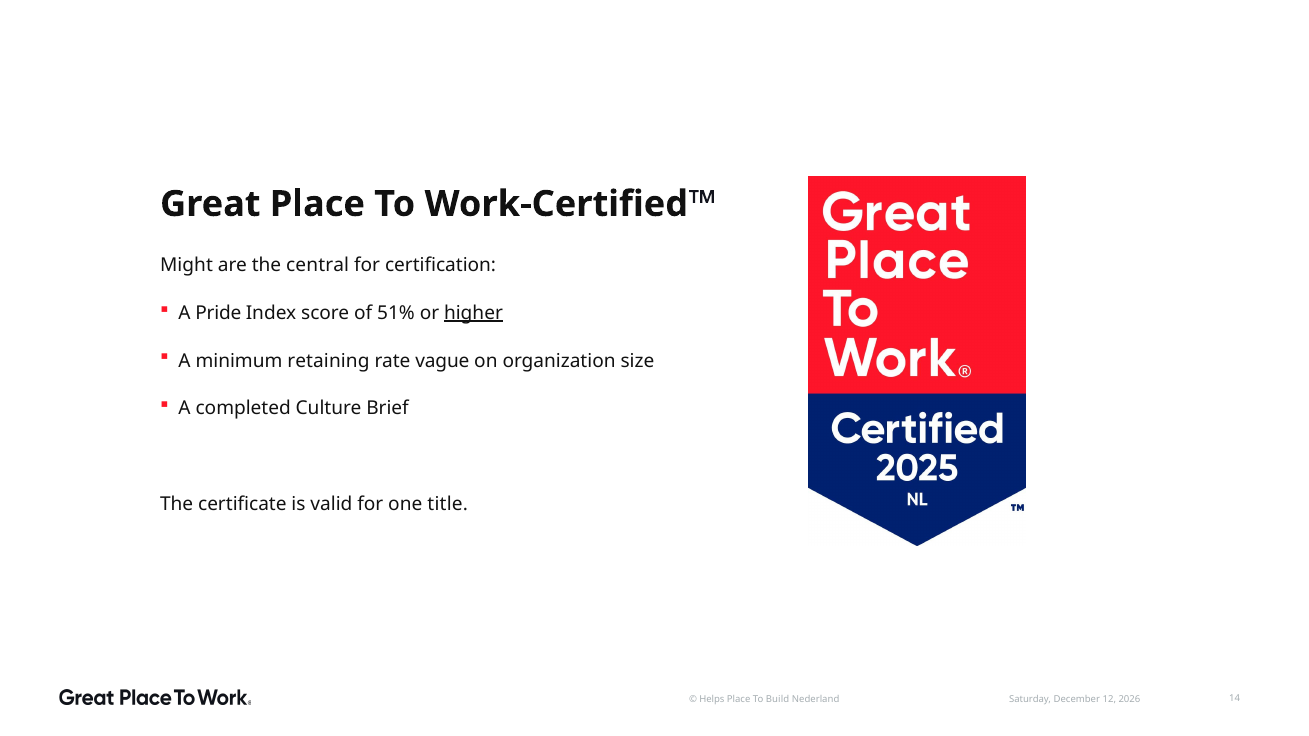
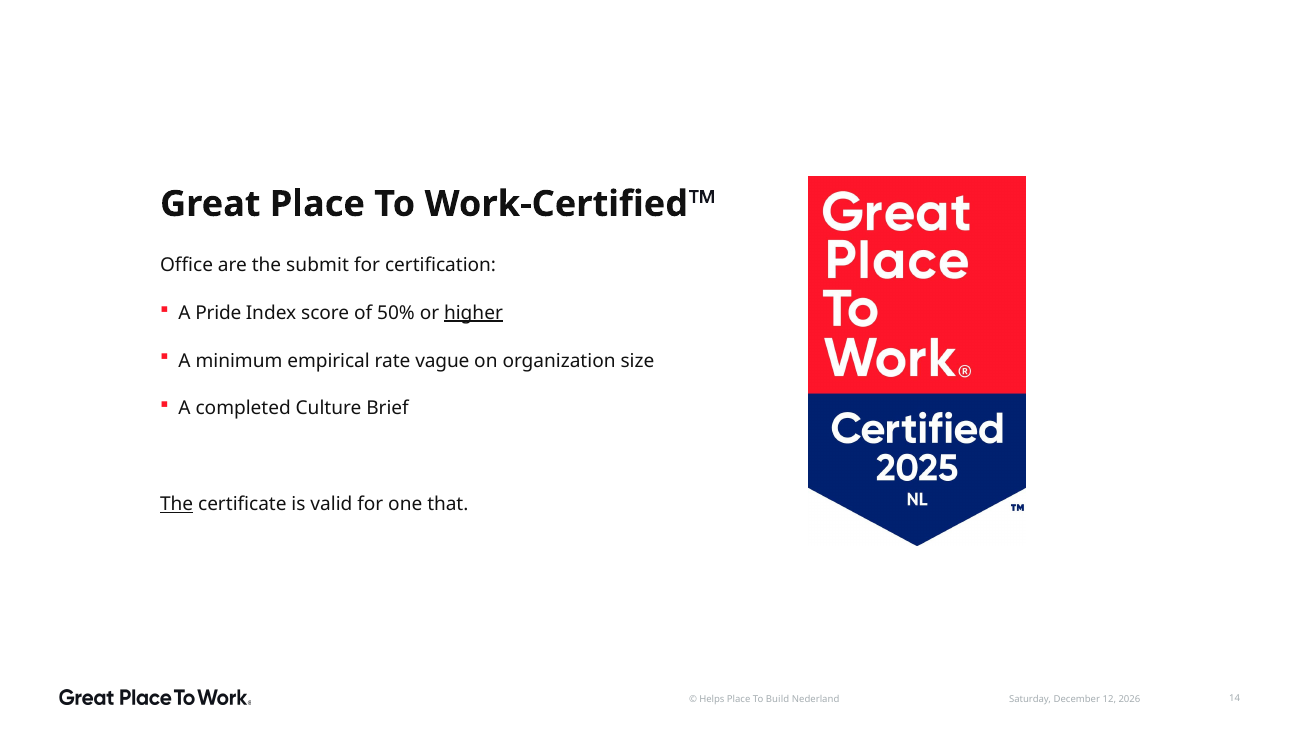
Might: Might -> Office (187, 265)
central: central -> submit (318, 265)
51%: 51% -> 50% (396, 313)
retaining: retaining -> empirical (329, 361)
The underline: none -> present (177, 505)
title: title -> that (448, 505)
